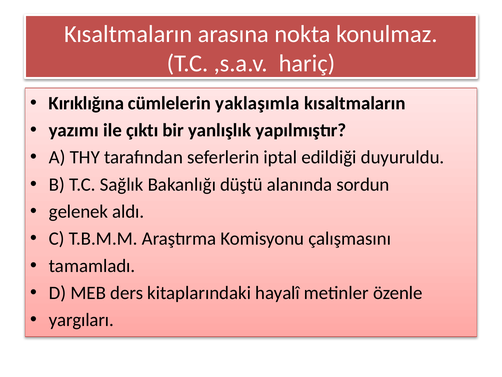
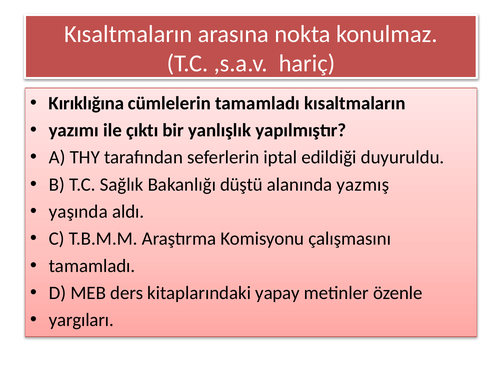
cümlelerin yaklaşımla: yaklaşımla -> tamamladı (257, 103)
sordun: sordun -> yazmış (363, 184)
gelenek: gelenek -> yaşında (78, 211)
hayalî: hayalî -> yapay (278, 293)
